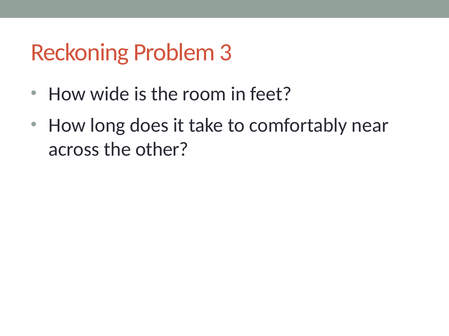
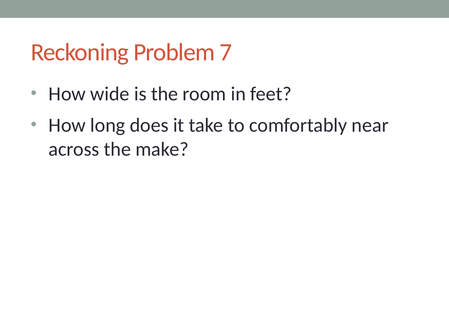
3: 3 -> 7 (226, 52)
other: other -> make (162, 150)
